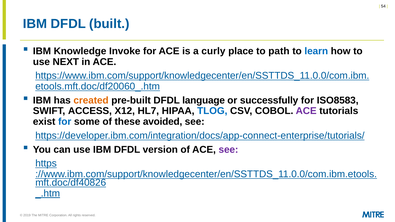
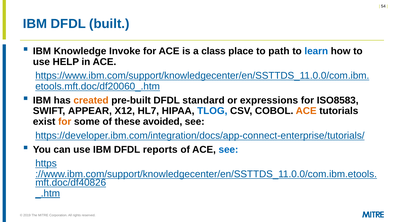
curly: curly -> class (214, 51)
NEXT: NEXT -> HELP (66, 62)
language: language -> standard (203, 100)
successfully: successfully -> expressions (269, 100)
ACCESS: ACCESS -> APPEAR (90, 111)
ACE colour: purple -> orange (306, 111)
for colour: blue -> orange (65, 122)
version: version -> reports (160, 150)
see colour: purple -> blue (228, 150)
